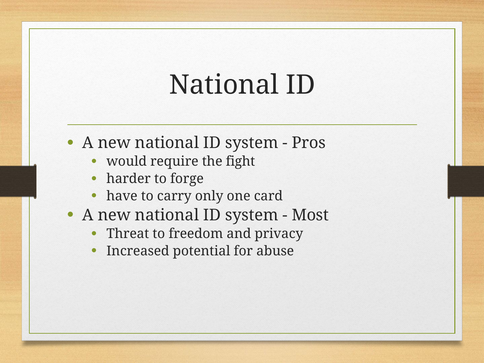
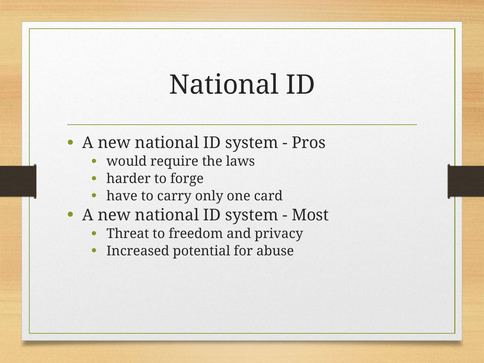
fight: fight -> laws (240, 162)
